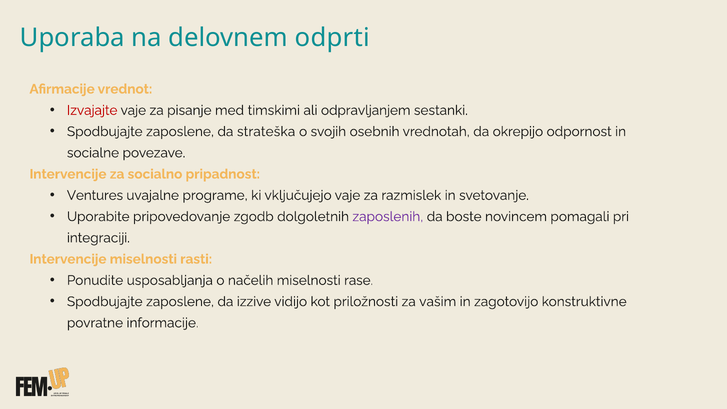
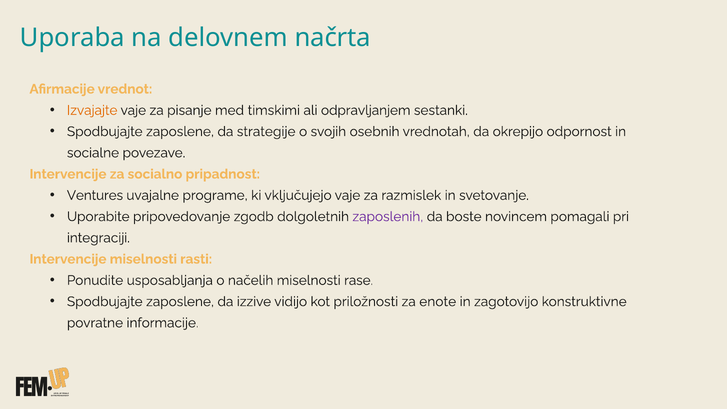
odprti: odprti -> načrta (333, 38)
Izvajajte colour: red -> orange (92, 110)
strateška: strateška -> strategije (266, 132)
vašim: vašim -> enote (438, 302)
